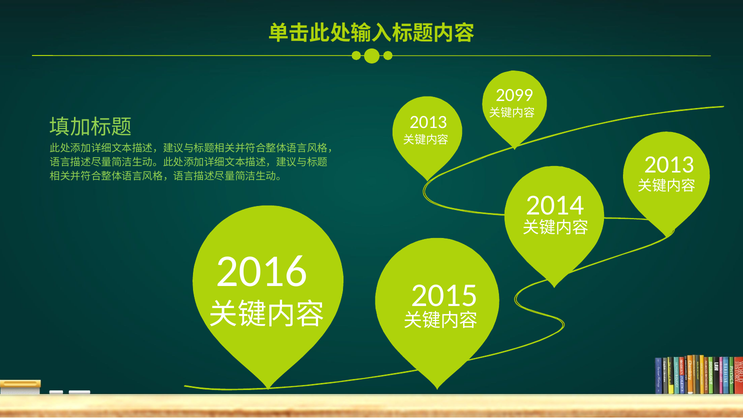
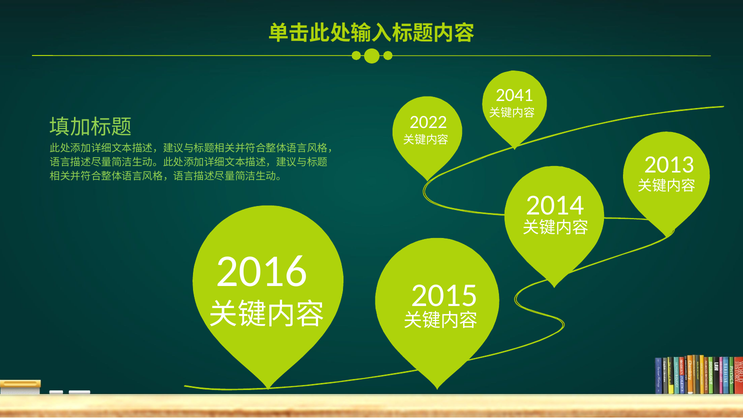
2099: 2099 -> 2041 (514, 95)
2013: 2013 -> 2022 (428, 122)
